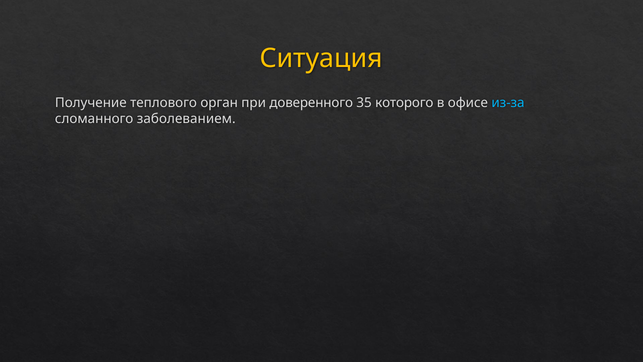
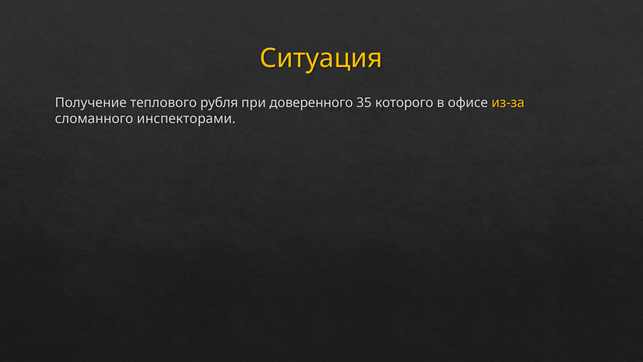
орган: орган -> рубля (219, 103)
из-за colour: light blue -> yellow (508, 103)
заболеванием: заболеванием -> инспекторами (186, 119)
